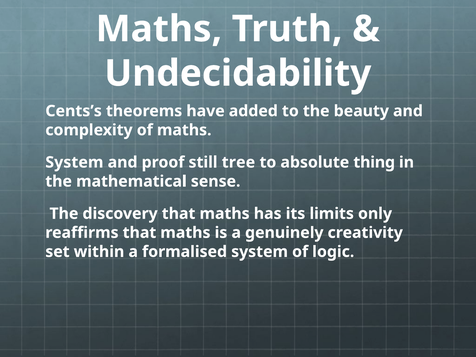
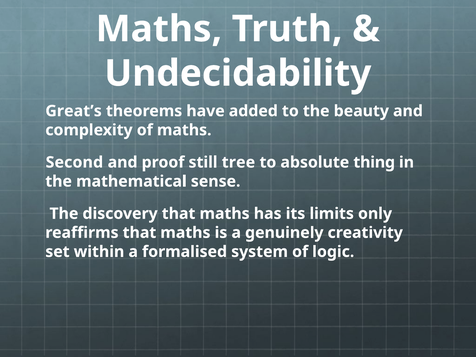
Cents’s: Cents’s -> Great’s (74, 111)
System: System -> Second (74, 162)
